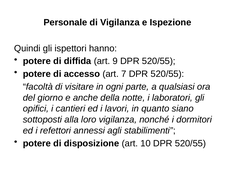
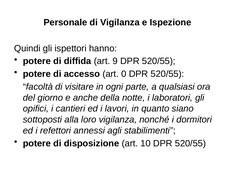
7: 7 -> 0 (124, 74)
